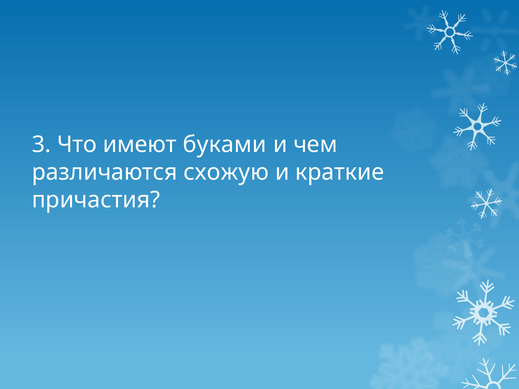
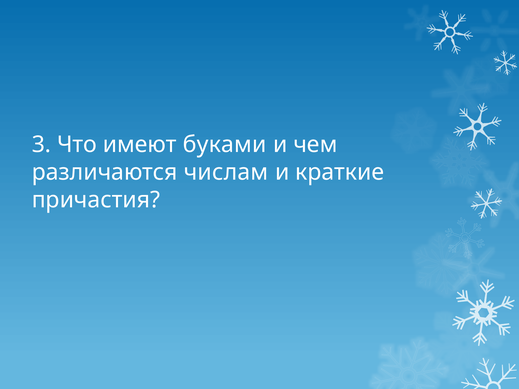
схожую: схожую -> числам (226, 172)
